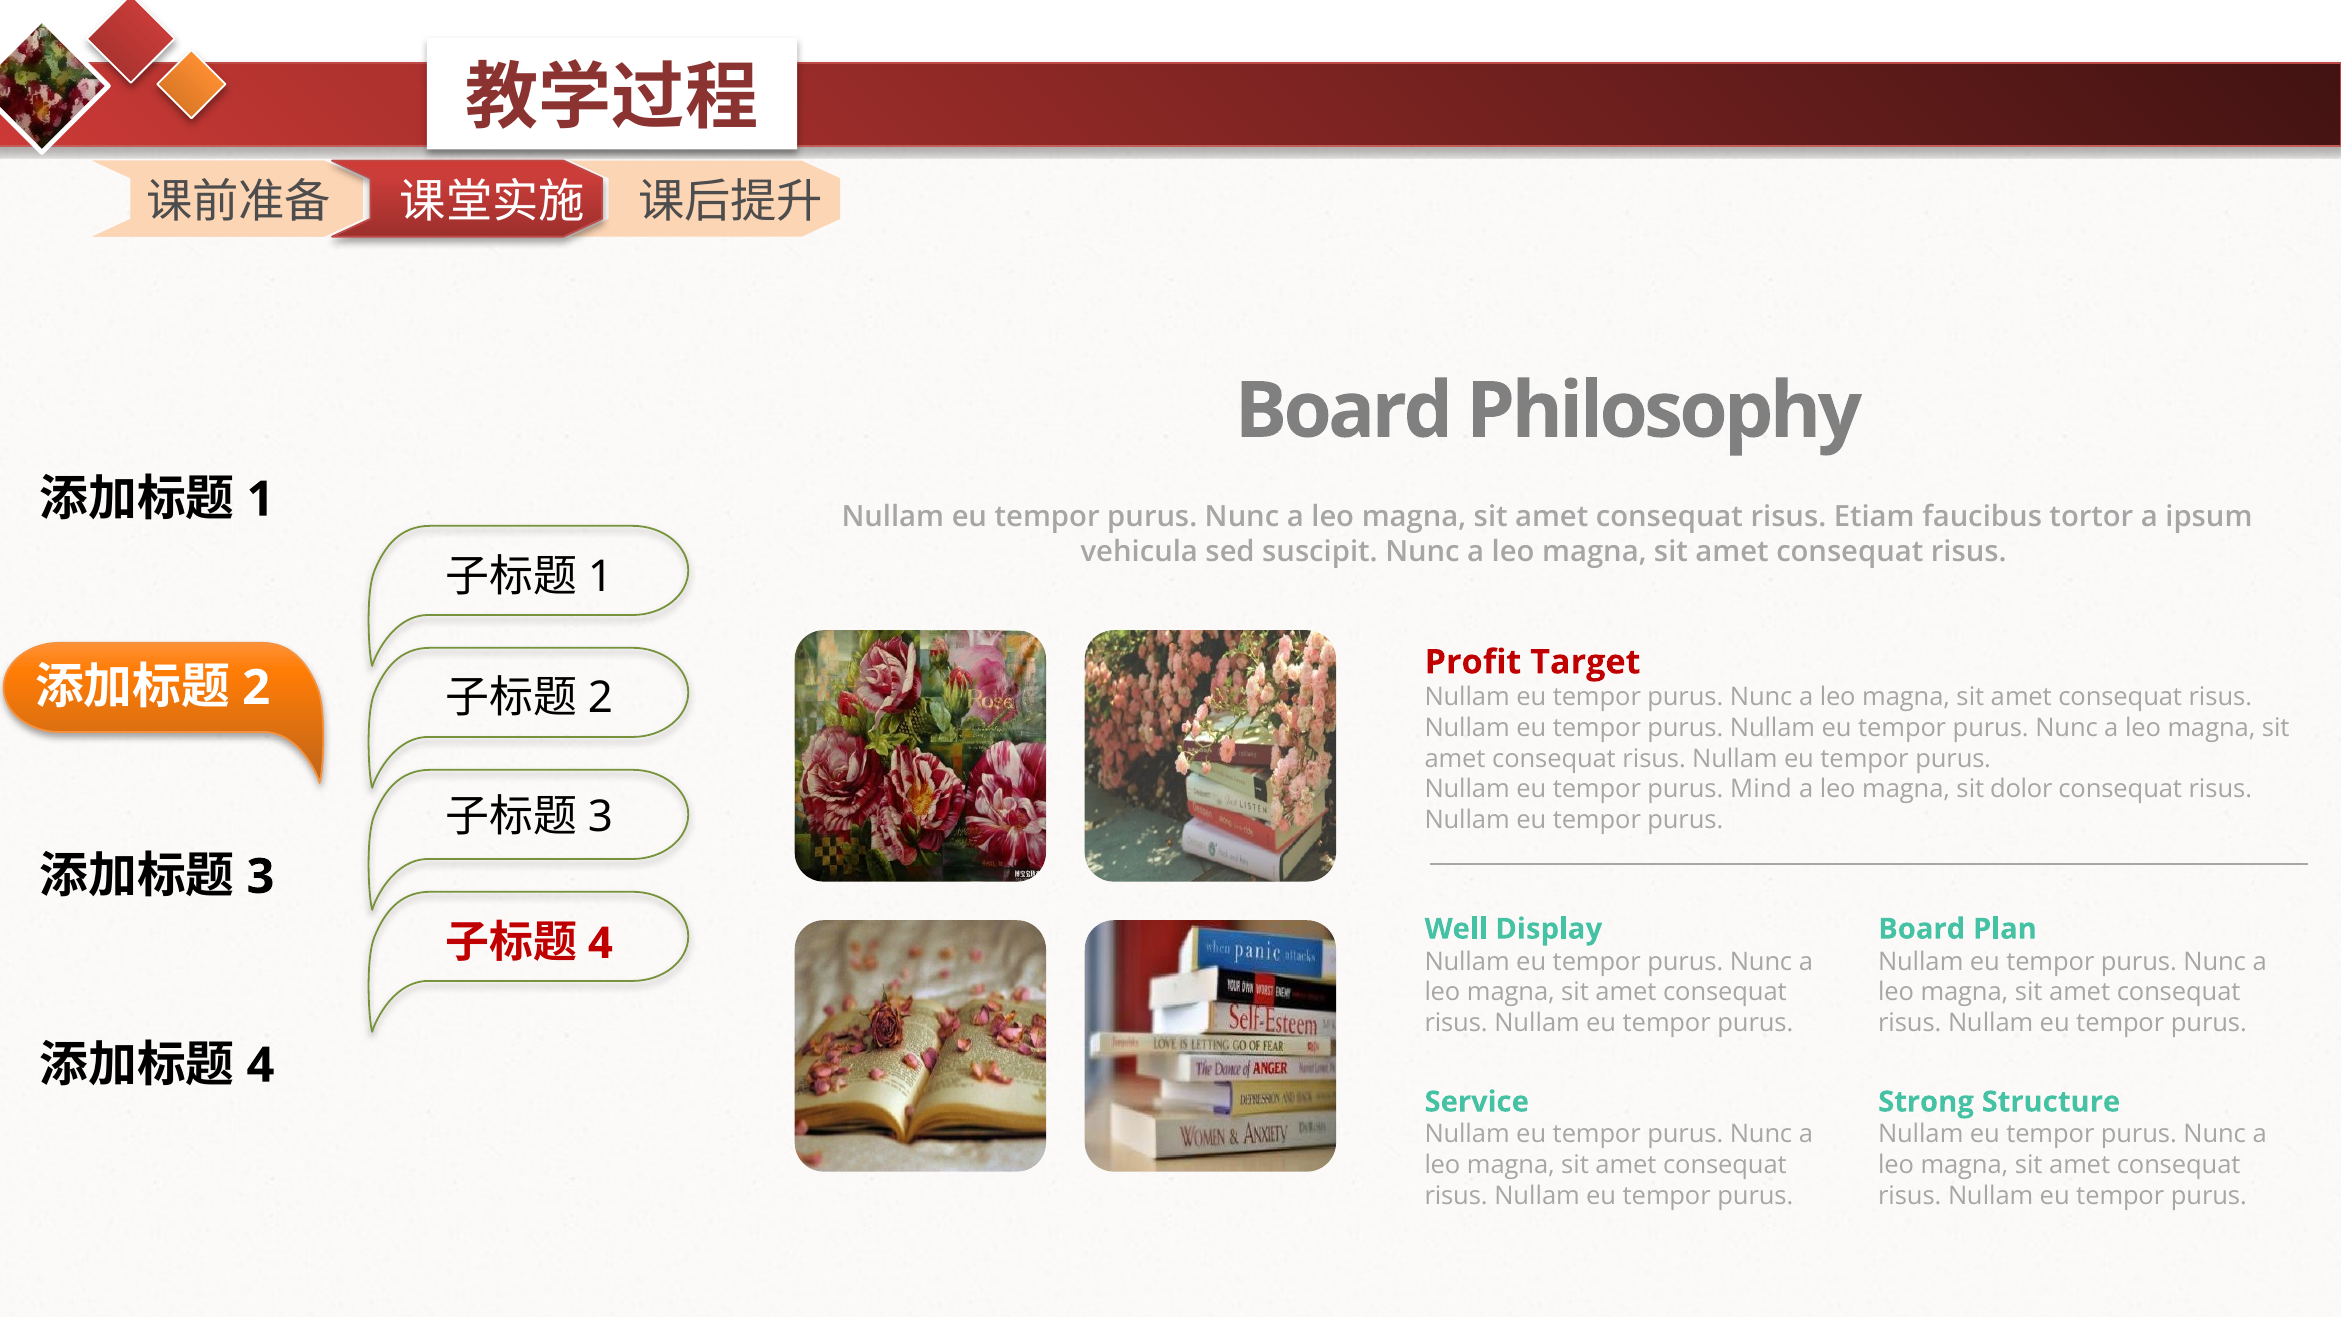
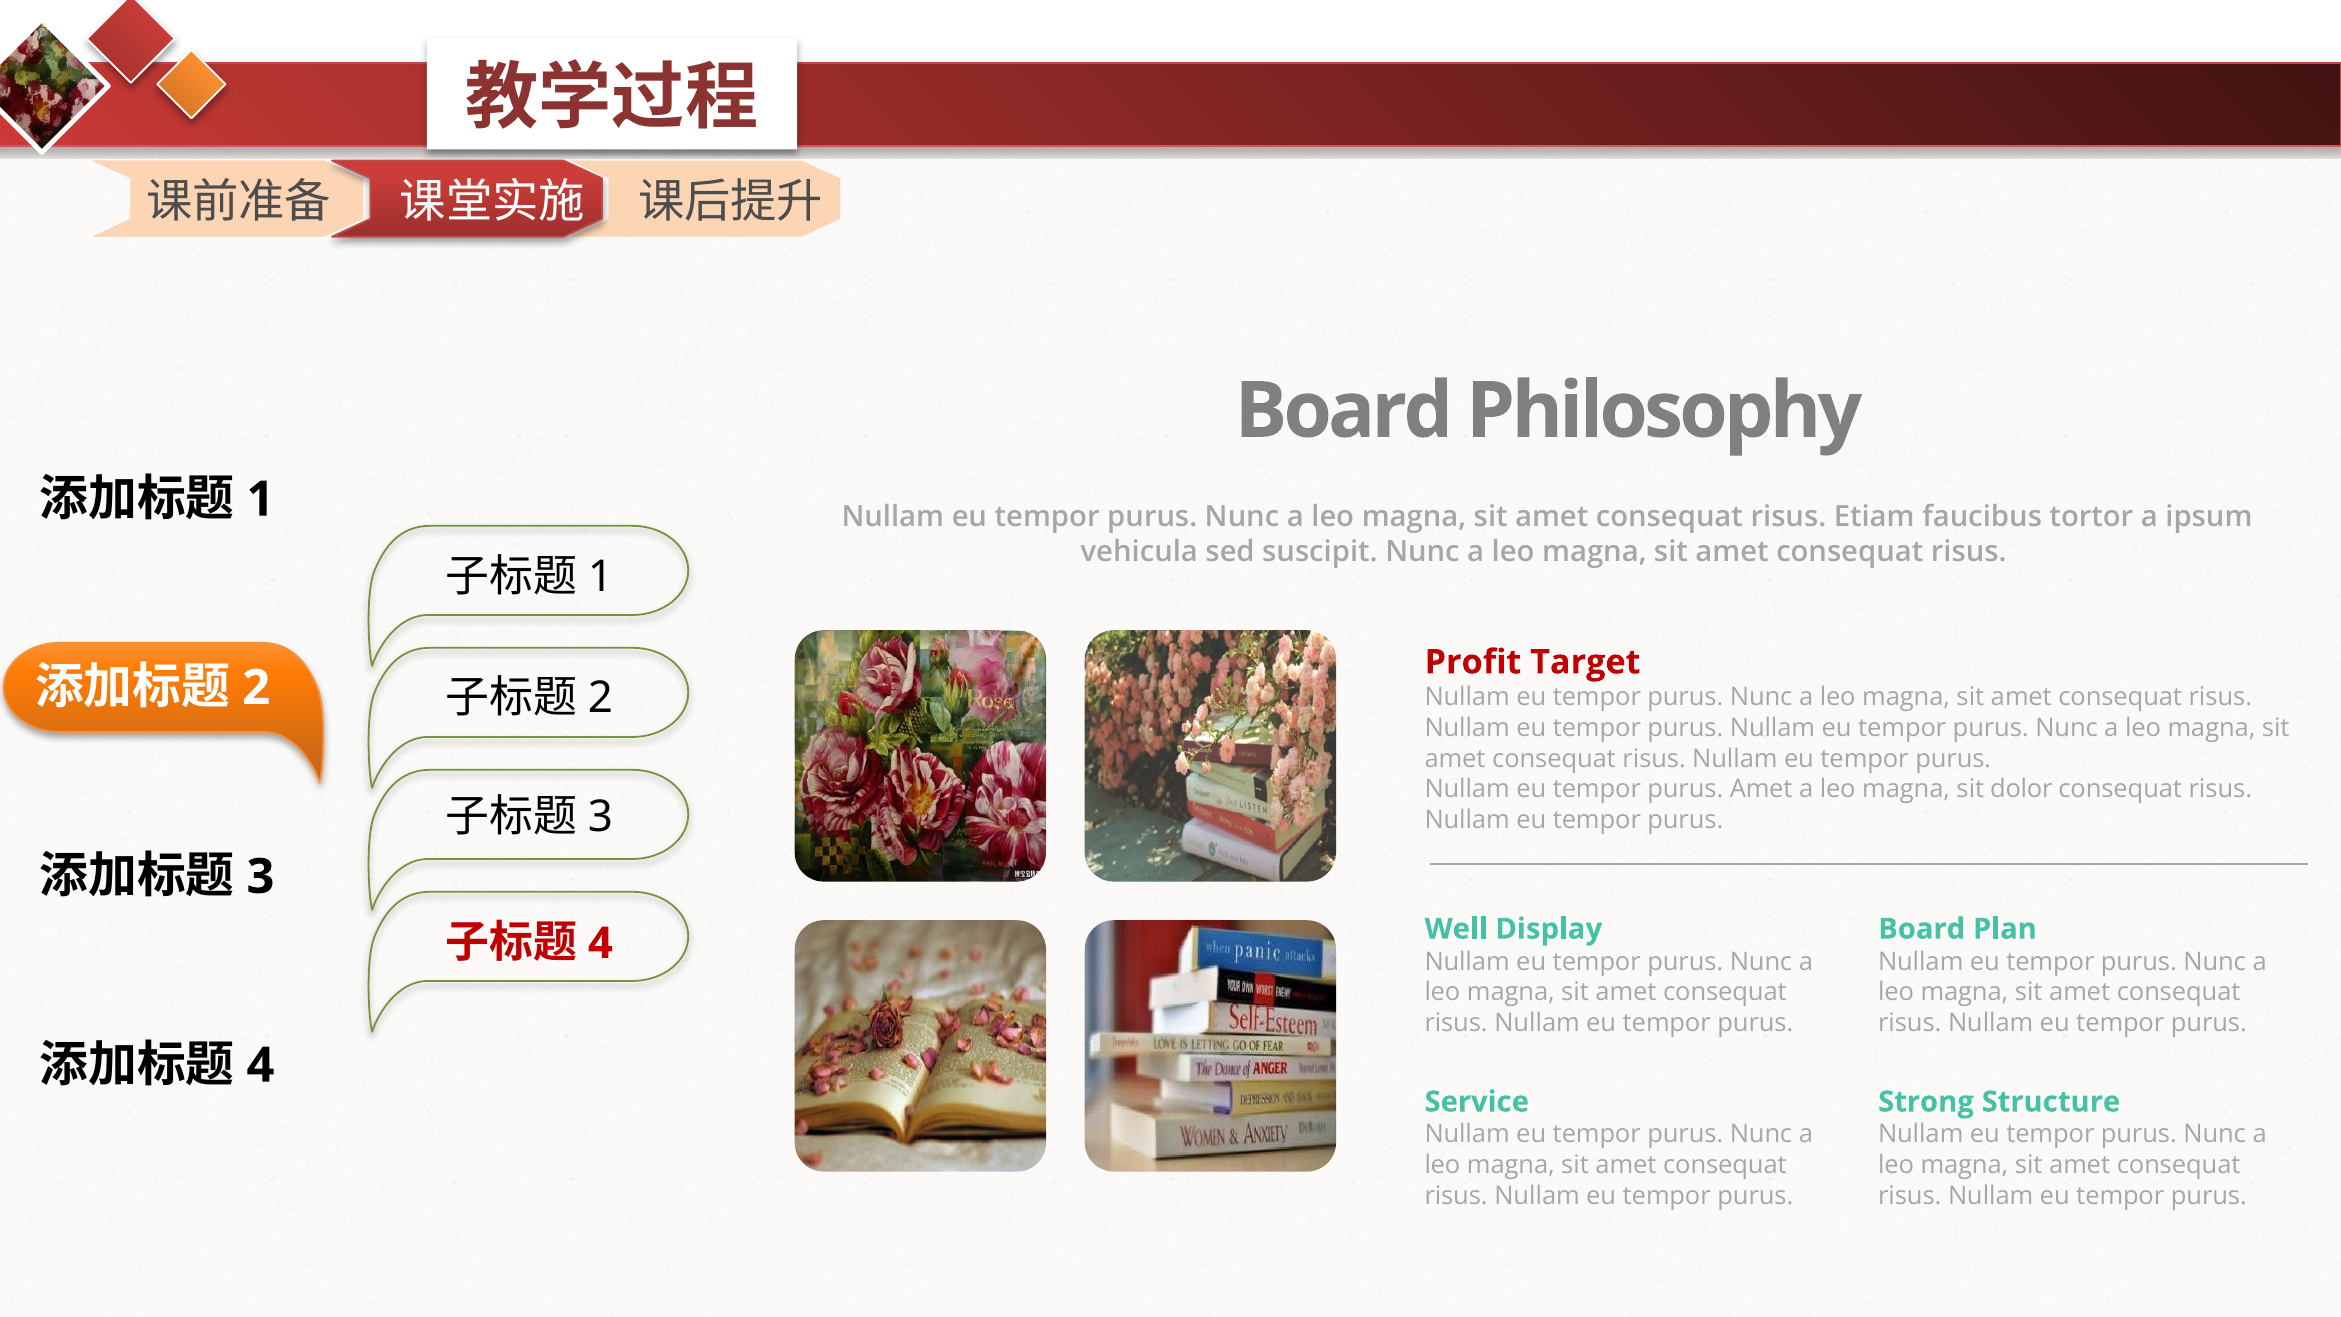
purus Mind: Mind -> Amet (1761, 789)
